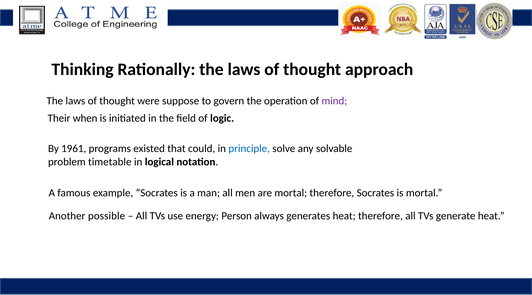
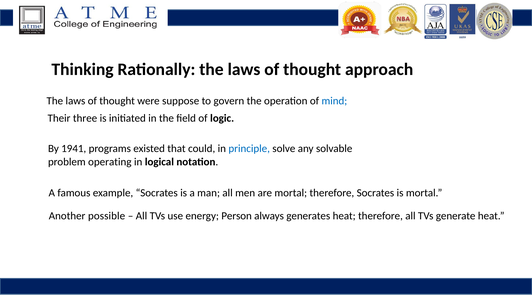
mind colour: purple -> blue (334, 101)
when: when -> three (85, 118)
1961: 1961 -> 1941 (74, 149)
timetable: timetable -> operating (110, 162)
